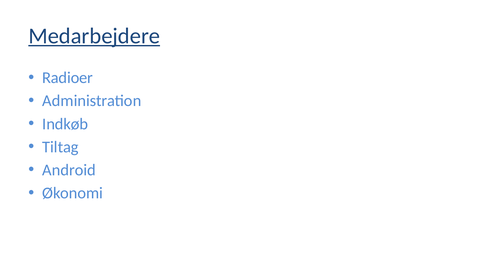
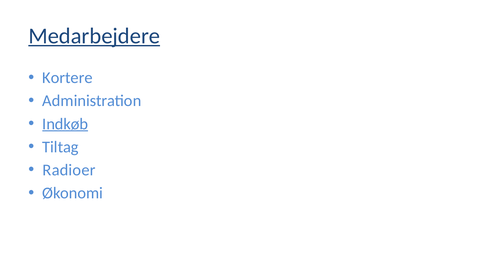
Radioer: Radioer -> Kortere (67, 78)
Indkøb underline: none -> present (65, 124)
Android: Android -> Radioer (69, 170)
